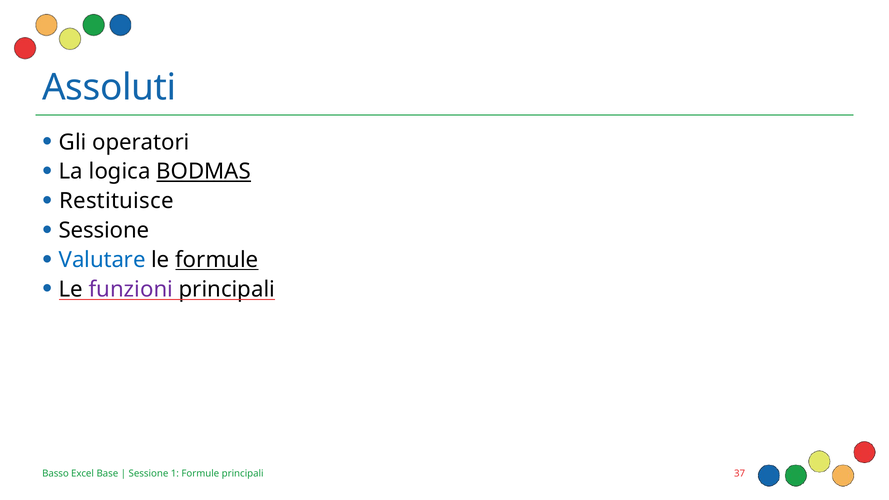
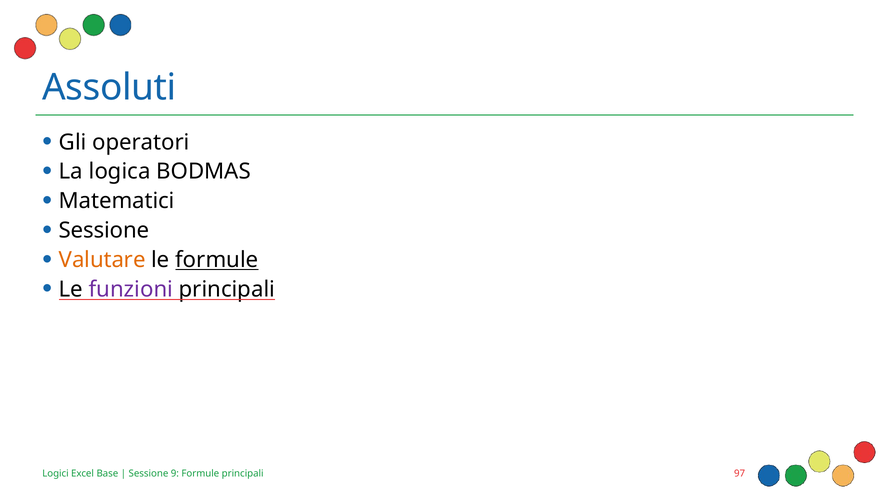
BODMAS underline: present -> none (204, 172)
Restituisce: Restituisce -> Matematici (117, 201)
Valutare colour: blue -> orange (102, 260)
Basso: Basso -> Logici (55, 474)
1: 1 -> 9 (175, 474)
37: 37 -> 97 (740, 473)
